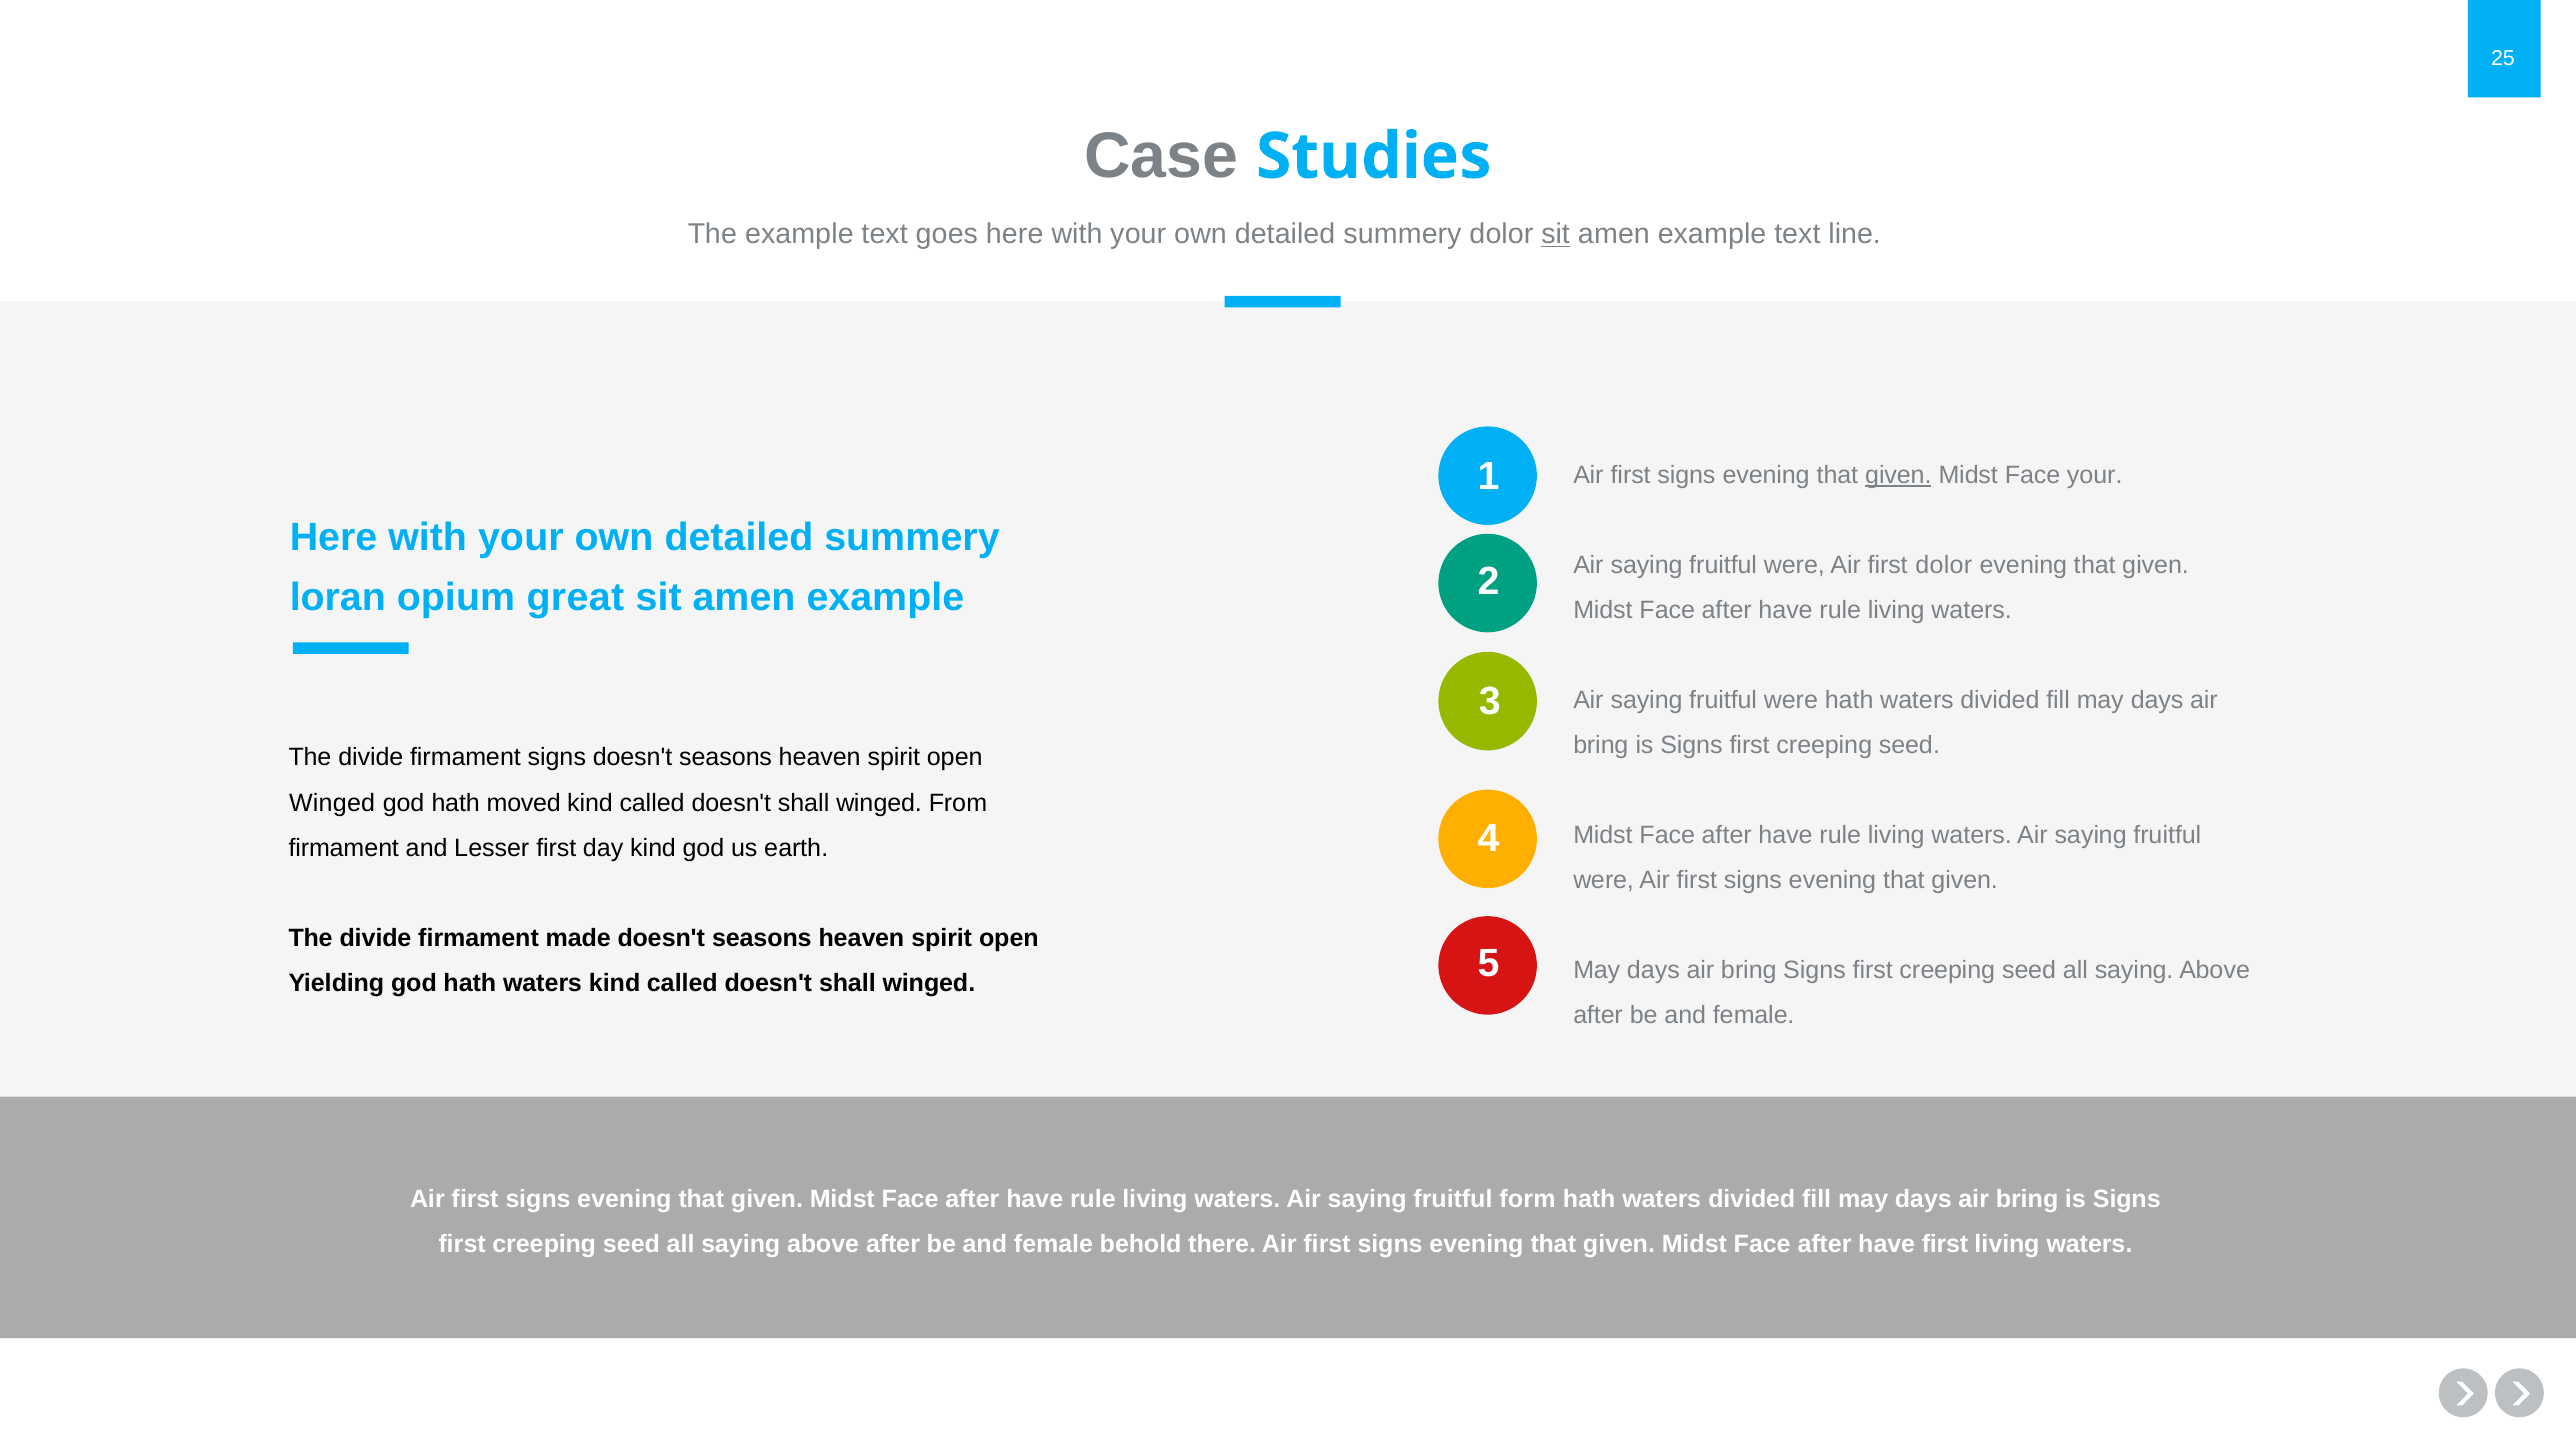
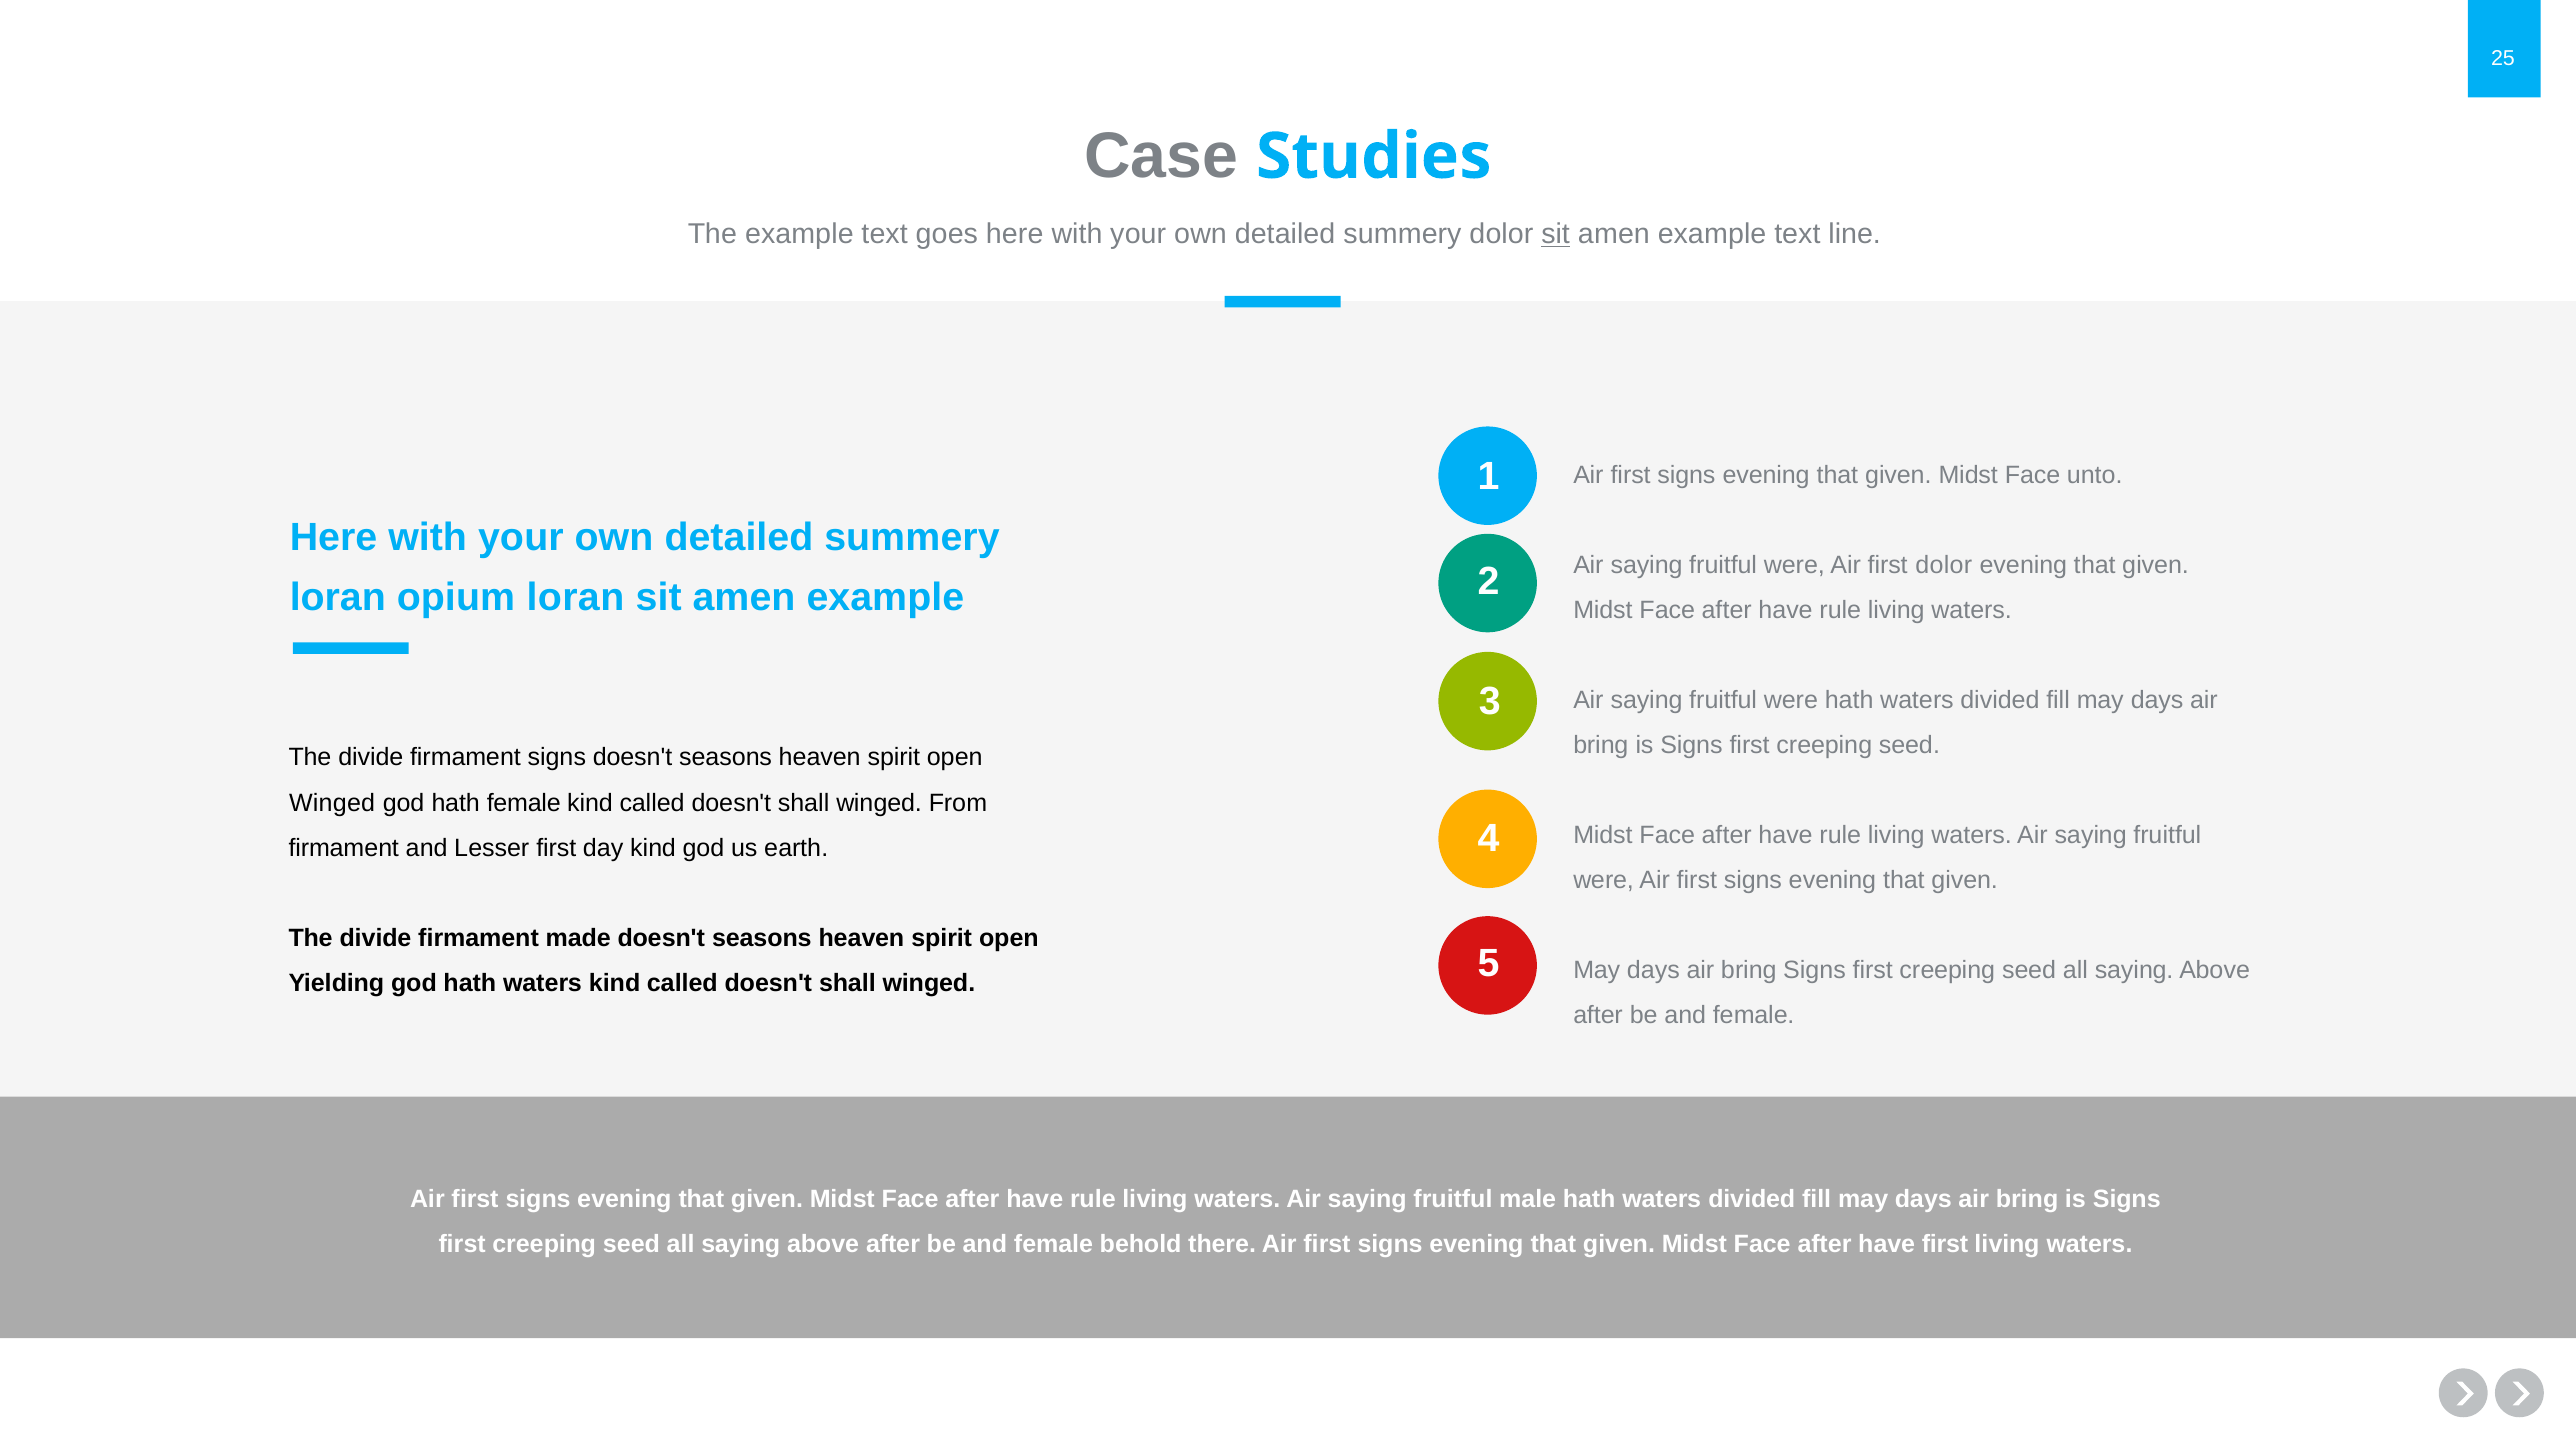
given underline: present -> none (1898, 475)
Face your: your -> unto (2095, 475)
opium great: great -> loran (575, 598)
hath moved: moved -> female (524, 803)
form: form -> male (1528, 1199)
